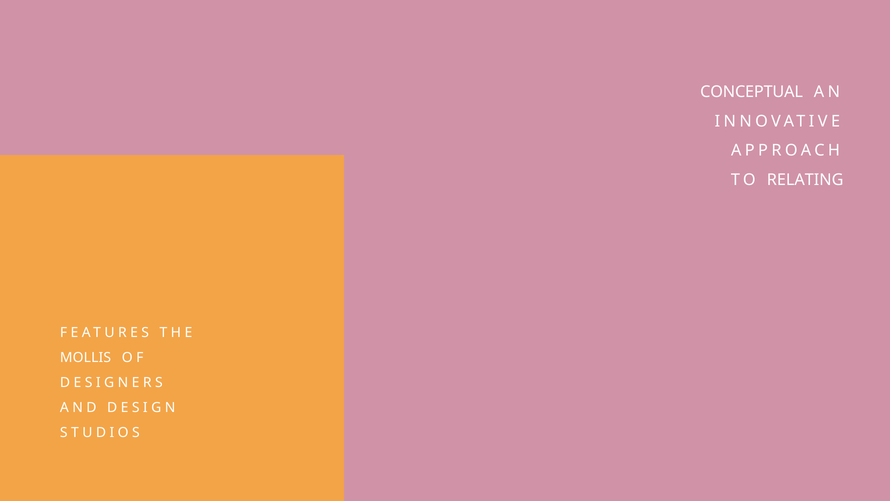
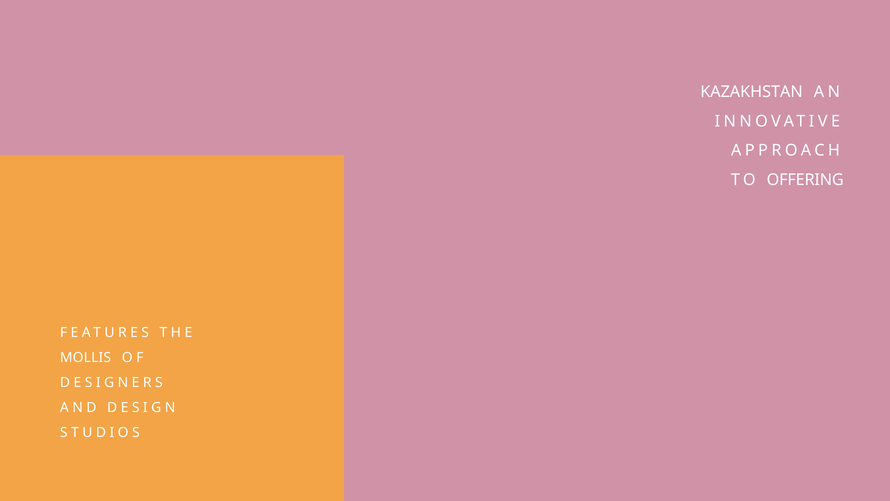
CONCEPTUAL: CONCEPTUAL -> KAZAKHSTAN (752, 92)
RELATING: RELATING -> OFFERING (805, 180)
